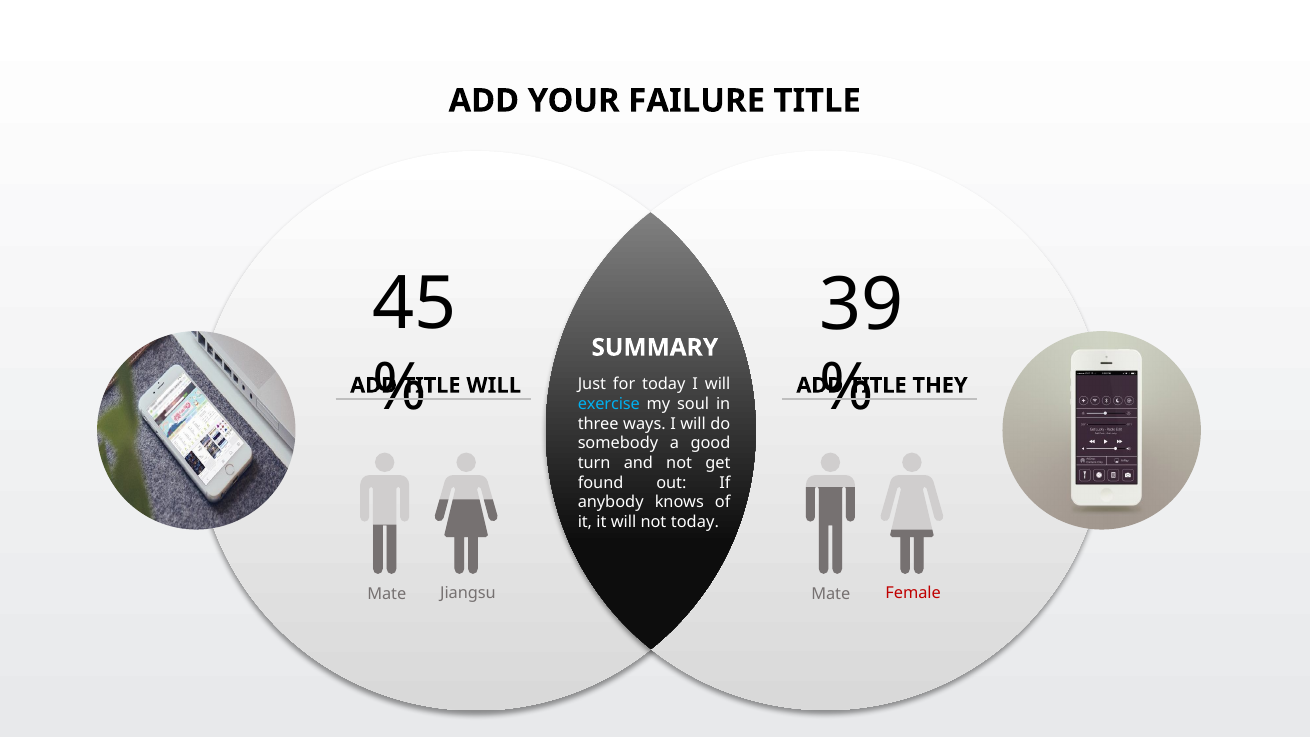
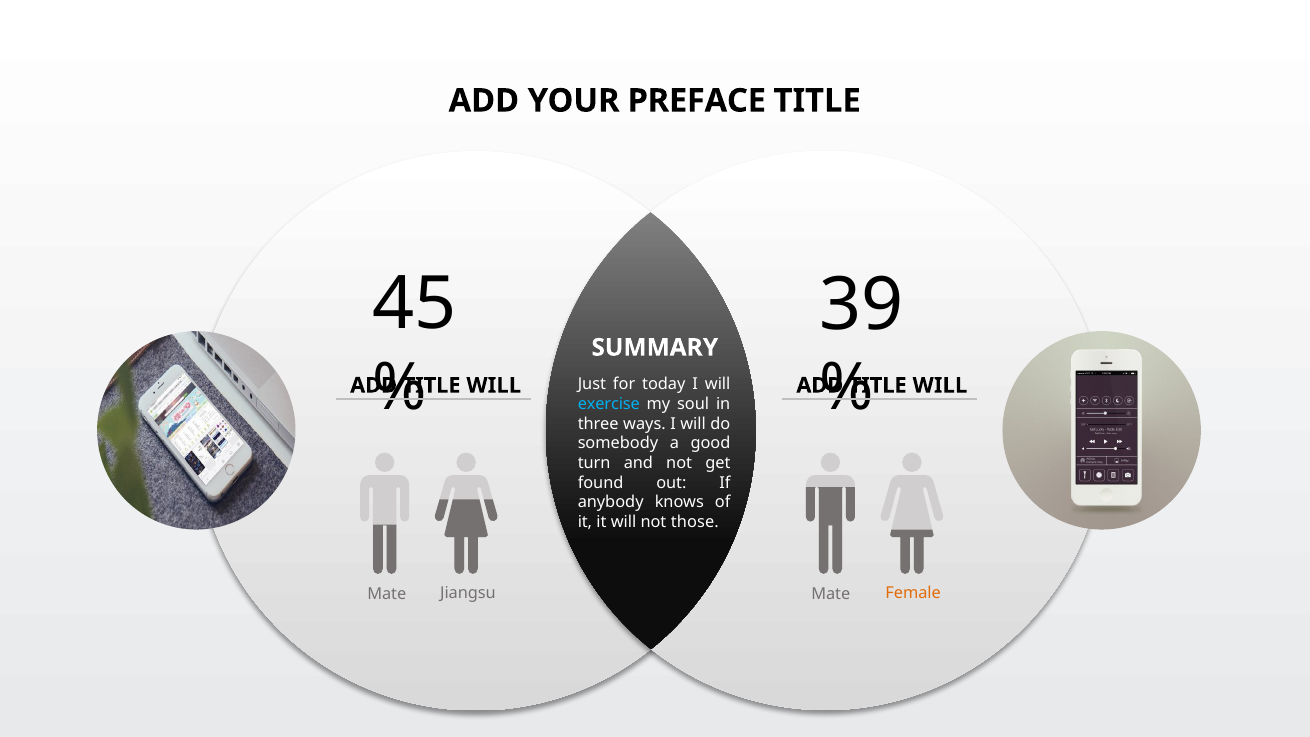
FAILURE: FAILURE -> PREFACE (697, 101)
THEY: THEY -> WILL (940, 385)
not today: today -> those (695, 522)
Female colour: red -> orange (913, 593)
